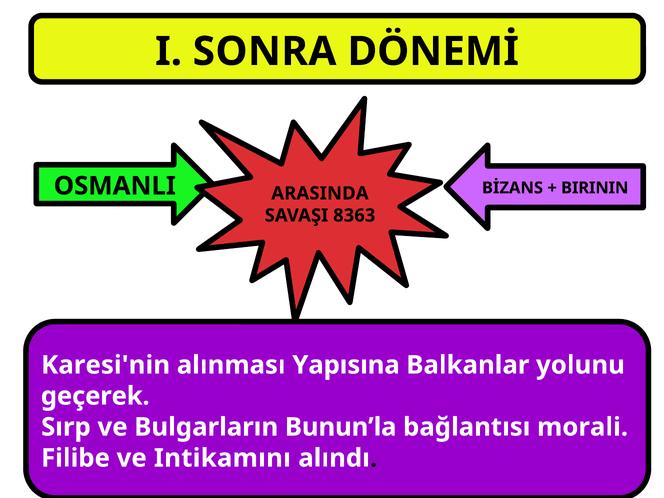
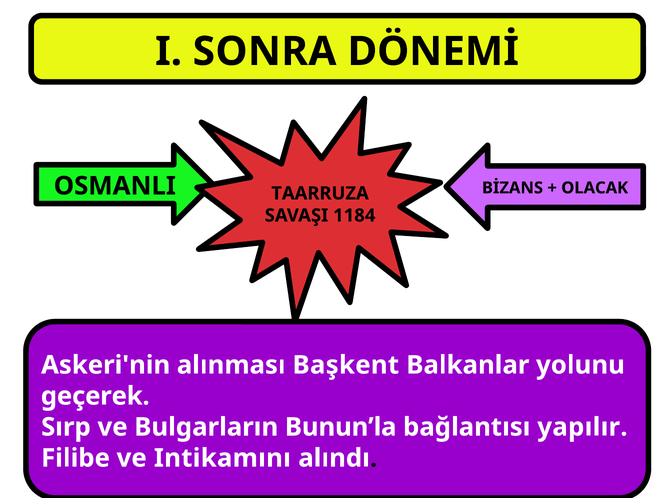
ARASINDA: ARASINDA -> TAARRUZA (320, 193)
BIRININ: BIRININ -> OLACAK (595, 188)
8363: 8363 -> 1184 (354, 215)
Karesi'nin: Karesi'nin -> Askeri'nin (106, 365)
Yapısına: Yapısına -> Başkent (346, 365)
morali: morali -> yapılır (582, 427)
